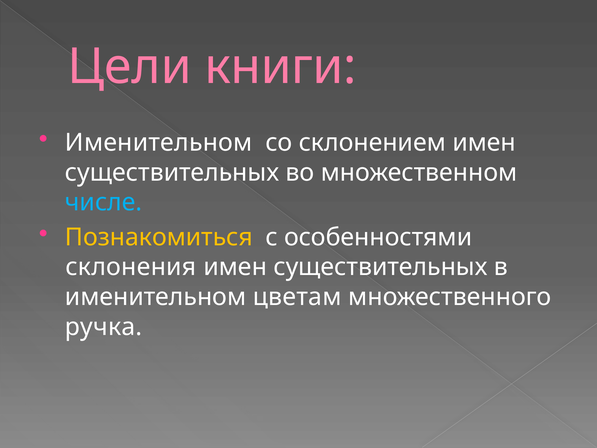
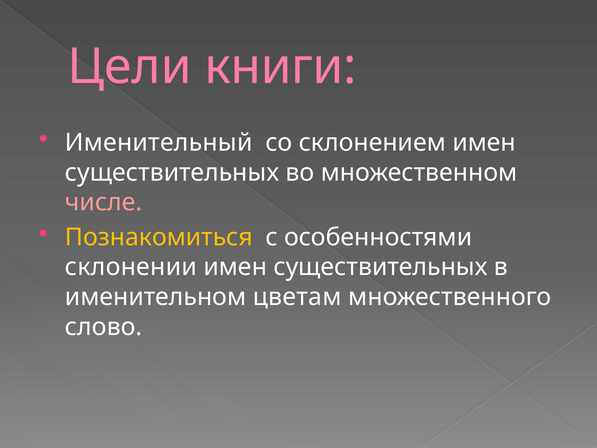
Именительном: Именительном -> Именительный (159, 143)
числе colour: light blue -> pink (104, 202)
склонения: склонения -> склонении (131, 267)
ручка: ручка -> слово (104, 327)
